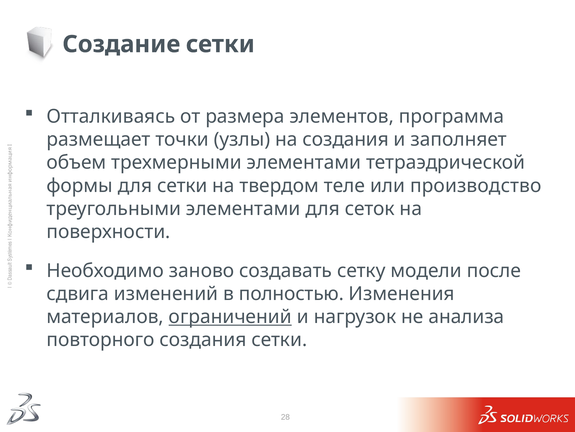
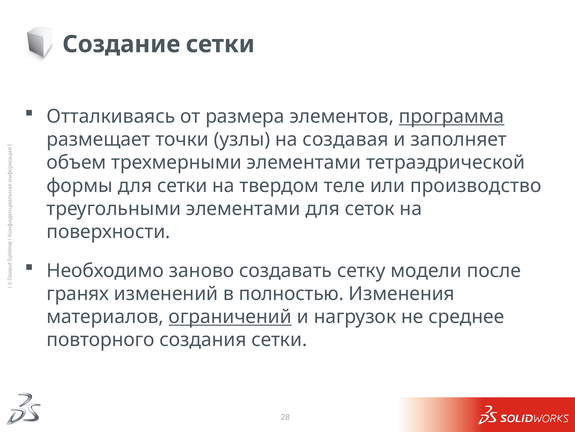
программа underline: none -> present (452, 116)
на создания: создания -> создавая (346, 139)
сдвига: сдвига -> гранях (78, 293)
анализа: анализа -> среднее (466, 316)
